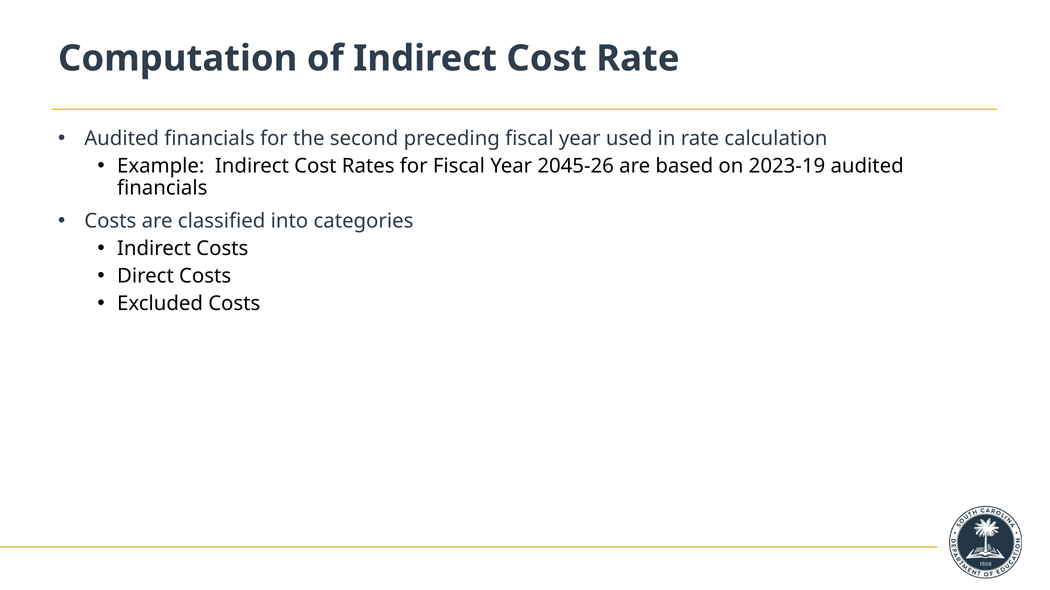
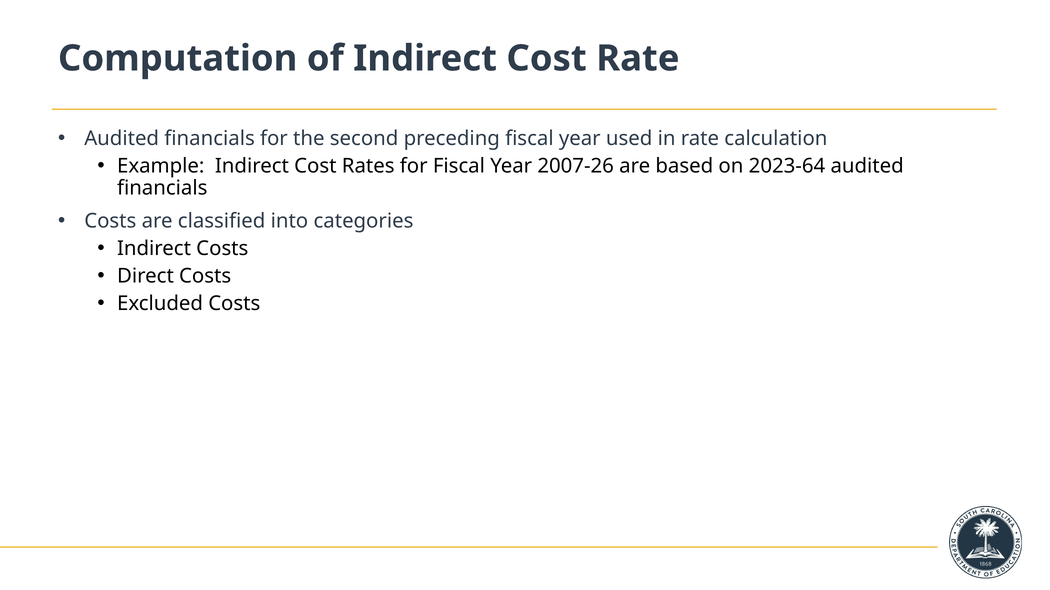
2045-26: 2045-26 -> 2007-26 (576, 166)
2023-19: 2023-19 -> 2023-64 (787, 166)
